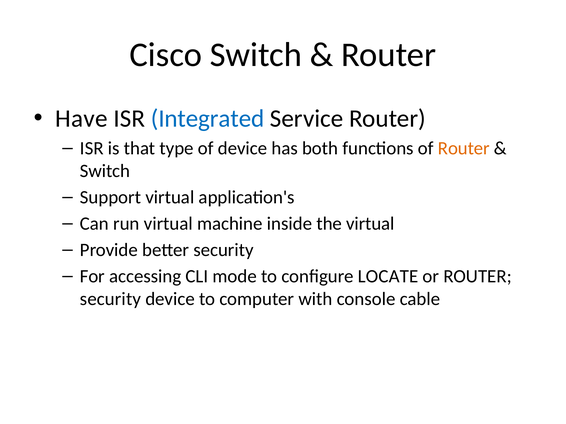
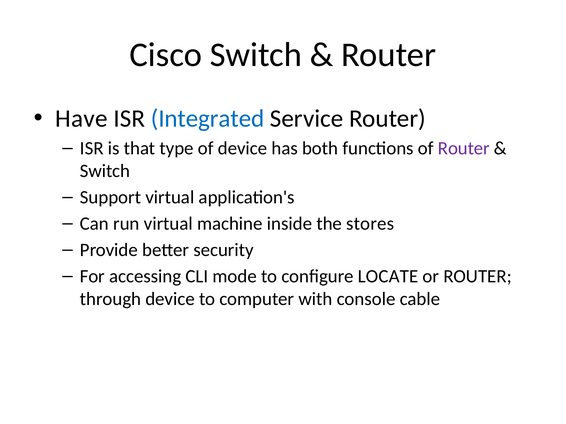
Router colour: orange -> purple (464, 148)
the virtual: virtual -> stores (370, 224)
security: security -> through (111, 299)
